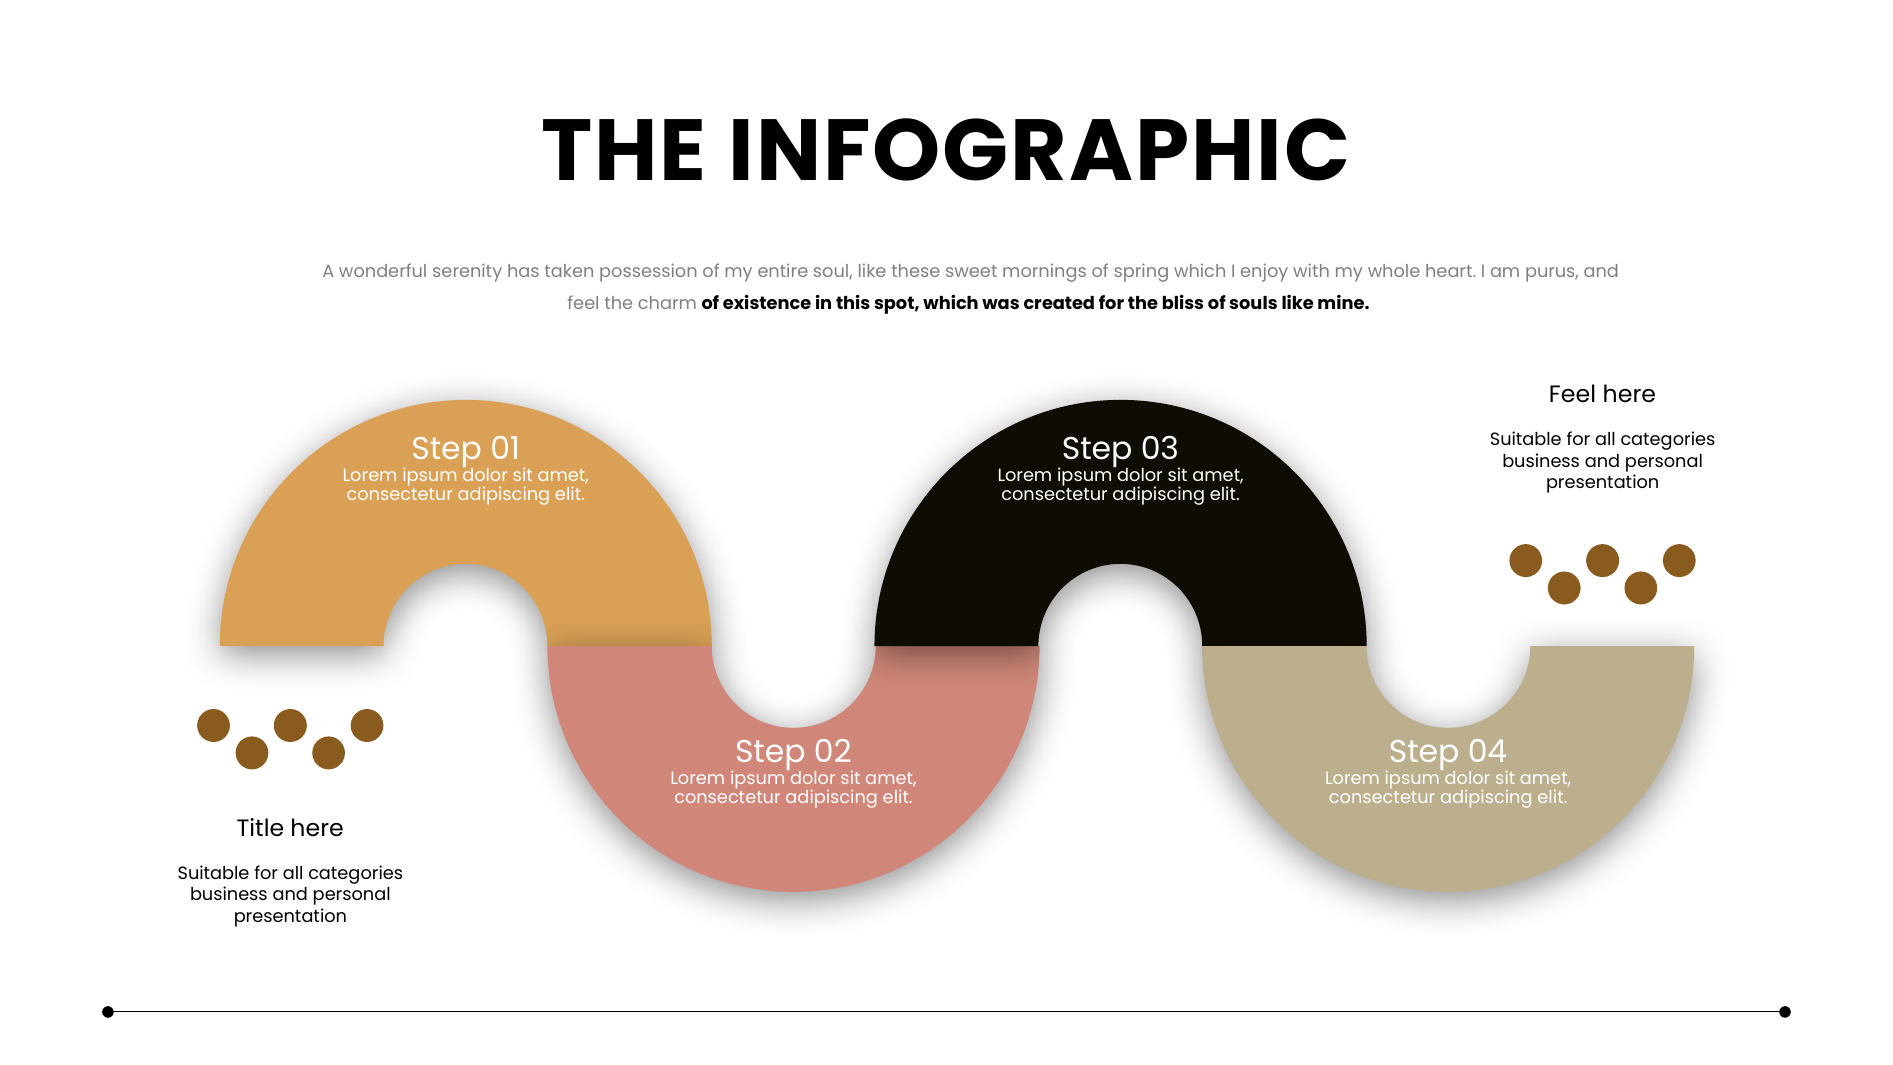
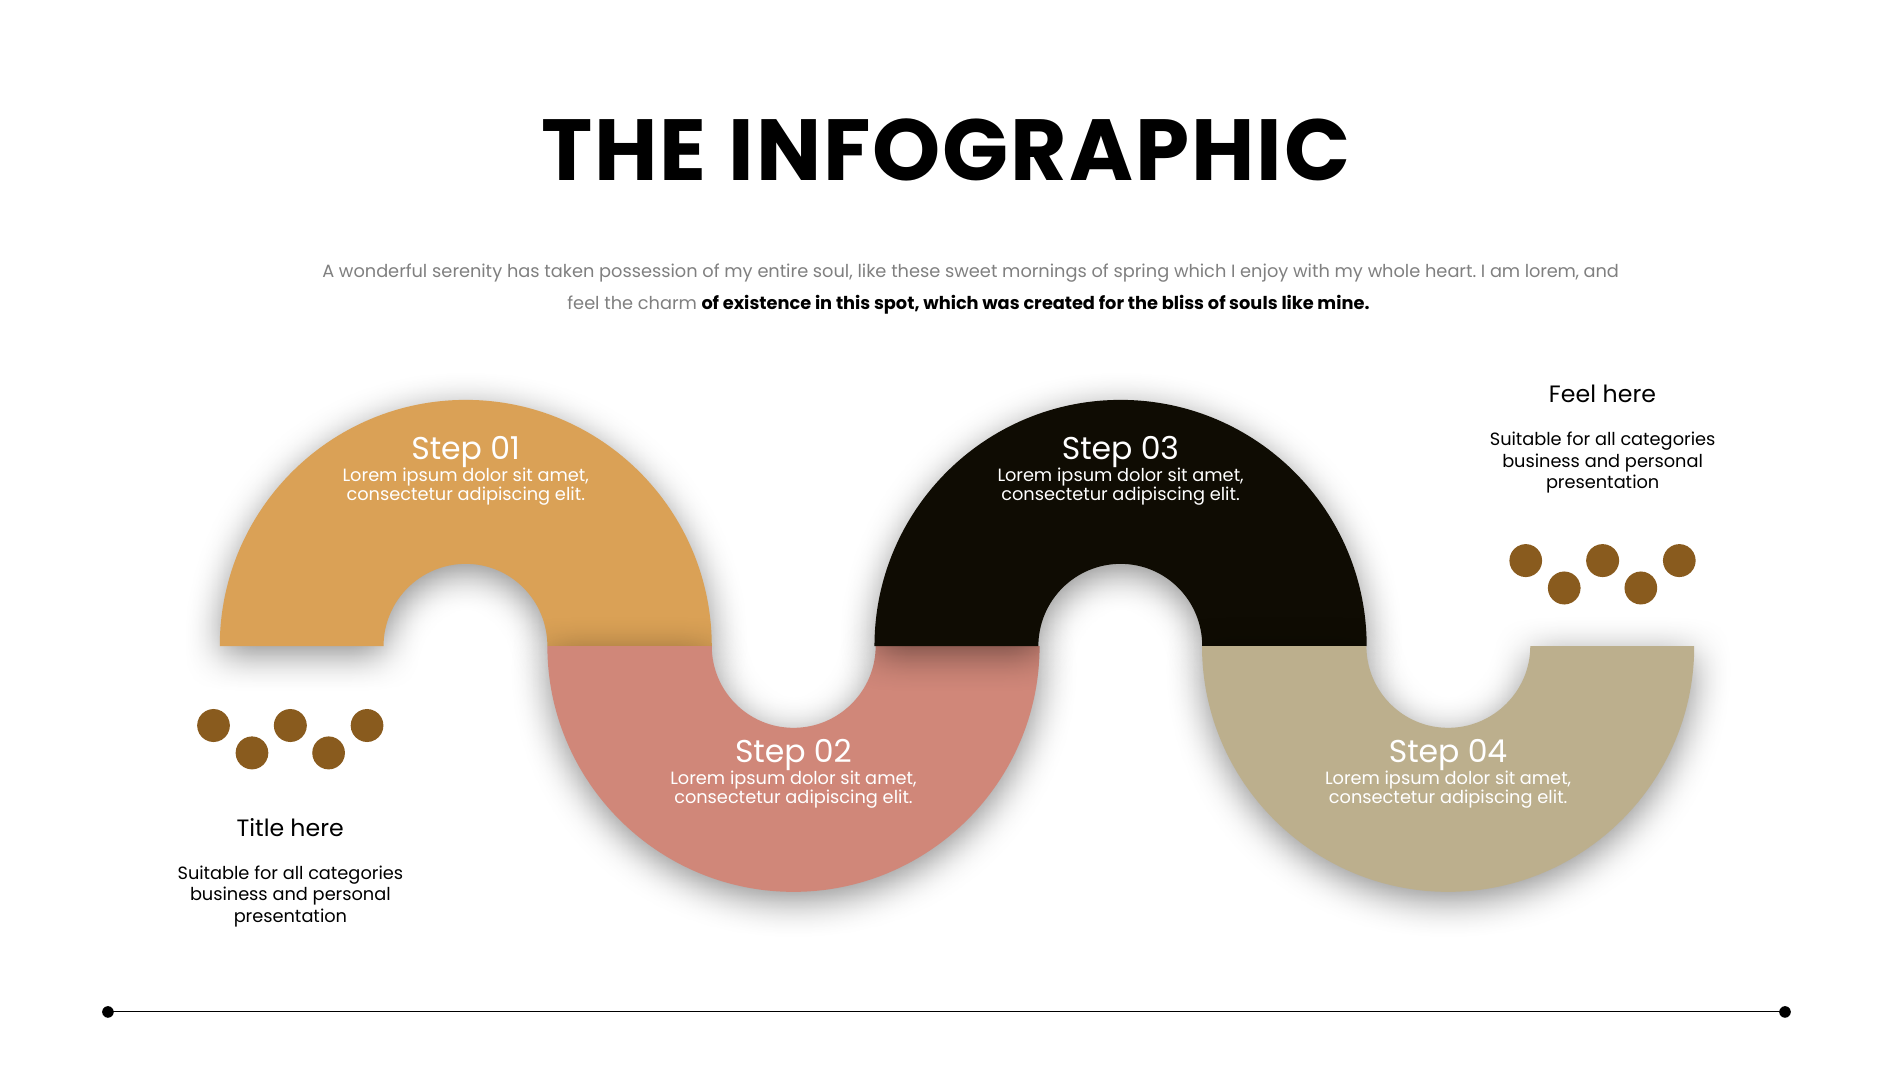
am purus: purus -> lorem (1552, 271)
